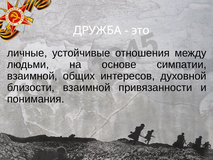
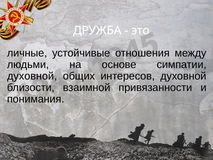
взаимной: взаимной -> духовной (32, 76)
